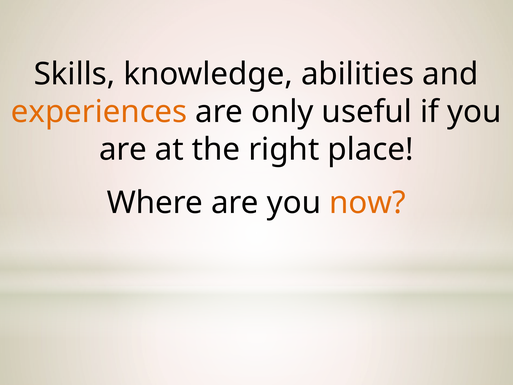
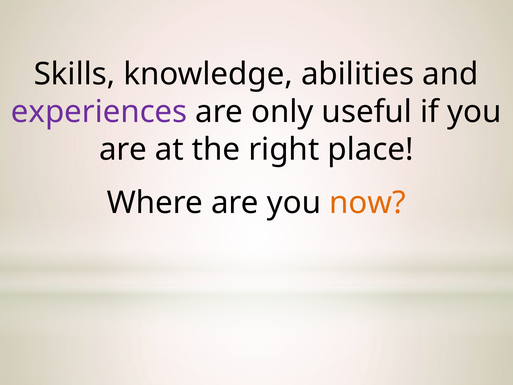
experiences colour: orange -> purple (99, 112)
